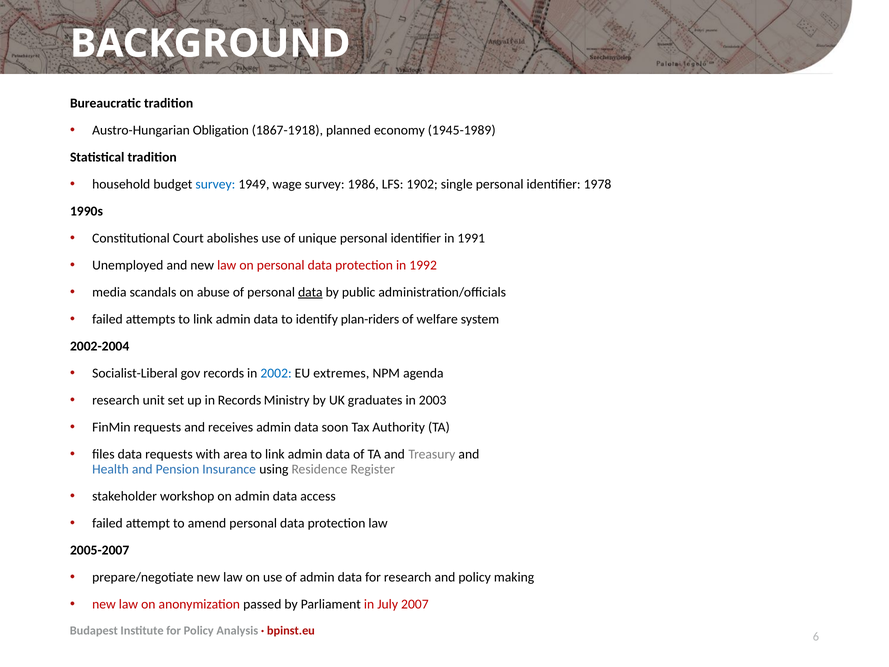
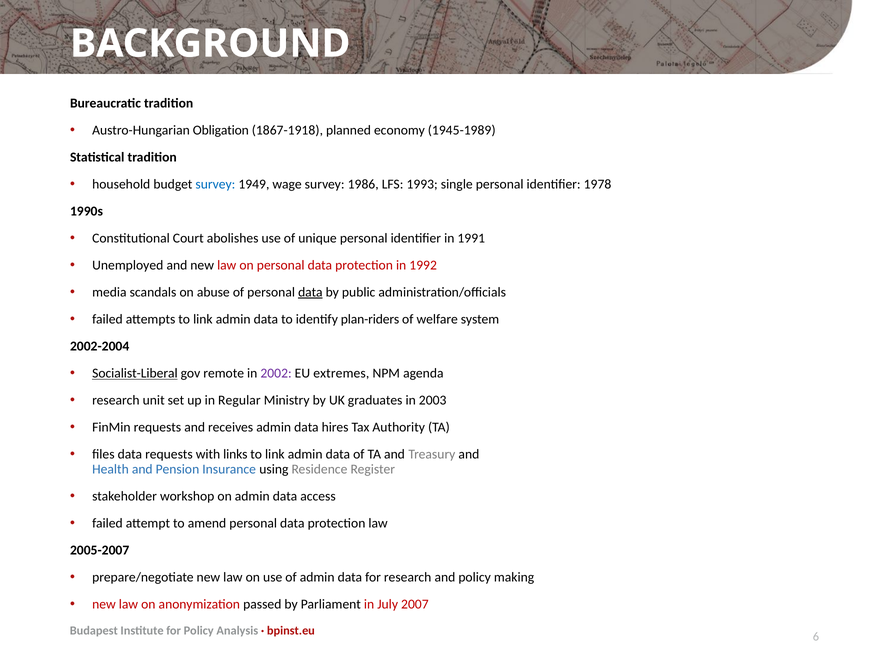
1902: 1902 -> 1993 (422, 184)
Socialist-Liberal underline: none -> present (135, 373)
gov records: records -> remote (224, 373)
2002 colour: blue -> purple (276, 373)
in Records: Records -> Regular (239, 400)
soon: soon -> hires (335, 427)
area: area -> links (235, 454)
